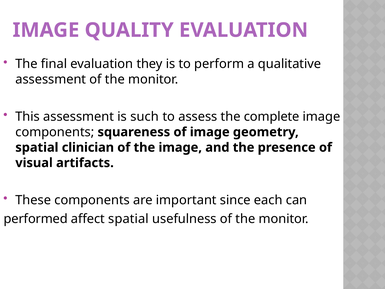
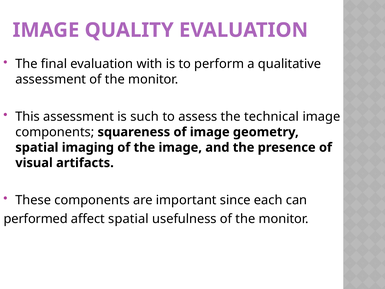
they: they -> with (149, 64)
complete: complete -> technical (272, 117)
clinician: clinician -> imaging (88, 147)
